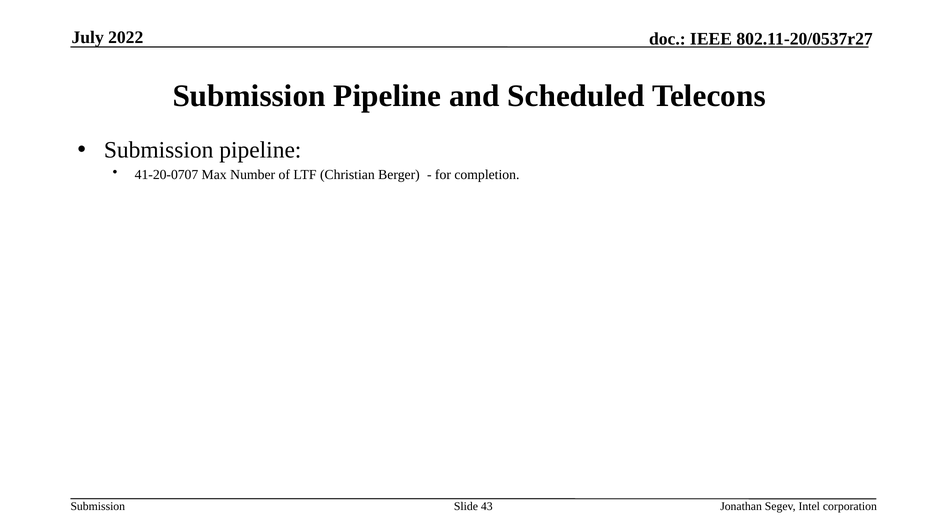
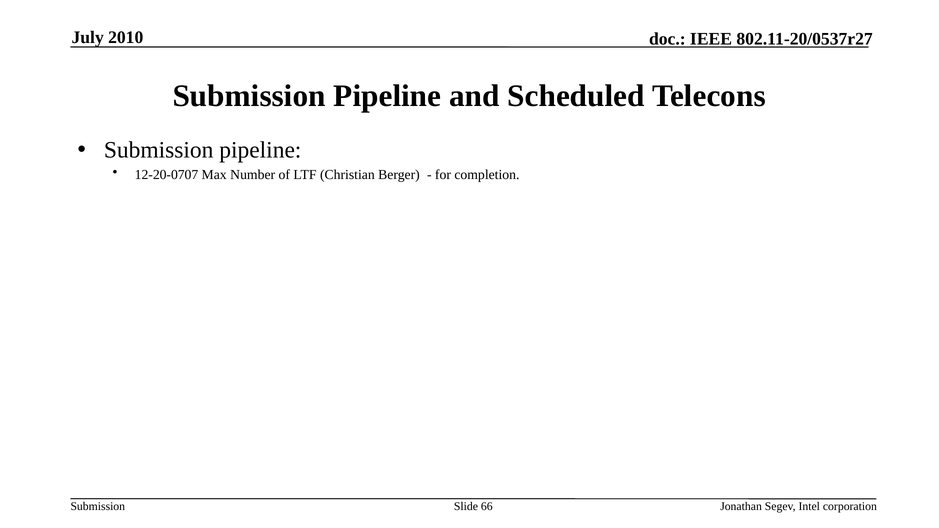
2022: 2022 -> 2010 (126, 37)
41-20-0707: 41-20-0707 -> 12-20-0707 (167, 175)
43: 43 -> 66 (487, 507)
